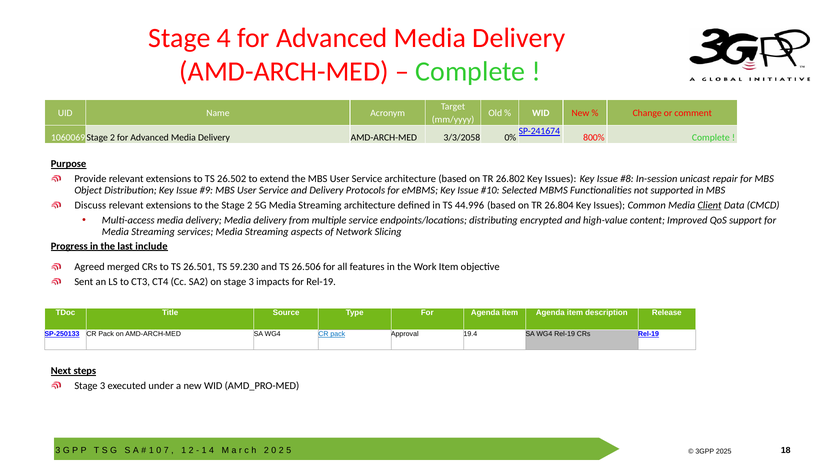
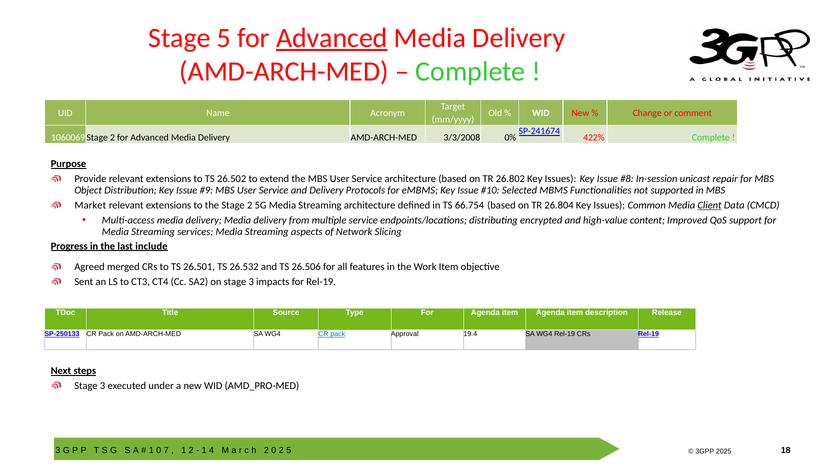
Stage 4: 4 -> 5 (224, 38)
Advanced underline: none -> present (332, 38)
3/3/2058: 3/3/2058 -> 3/3/2008 (462, 138)
800%: 800% -> 422% (594, 138)
Discuss: Discuss -> Market (90, 205)
44.996: 44.996 -> 66.754 (470, 205)
59.230: 59.230 -> 26.532 (244, 267)
